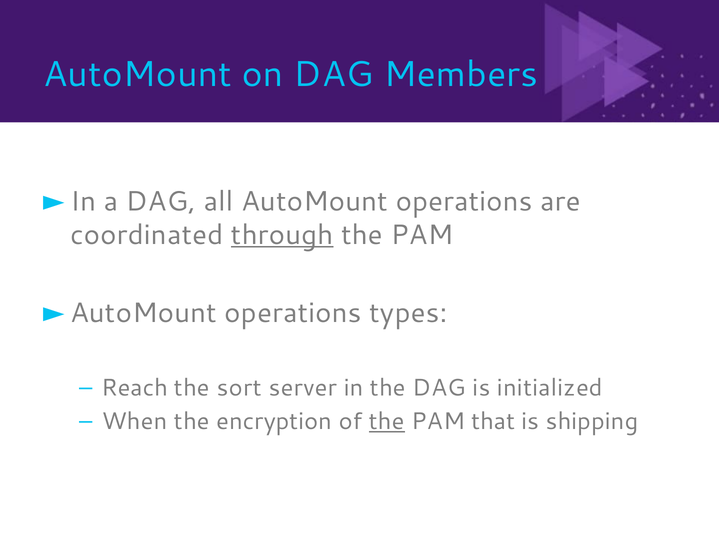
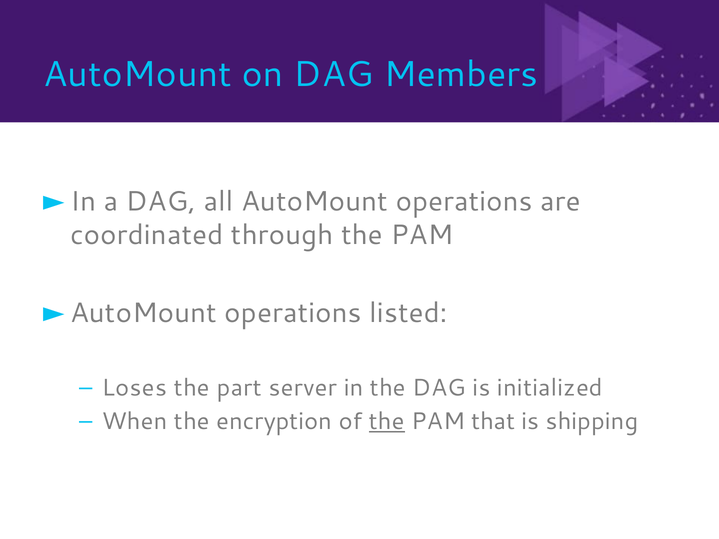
through underline: present -> none (282, 235)
types: types -> listed (408, 313)
Reach: Reach -> Loses (134, 388)
sort: sort -> part (239, 388)
